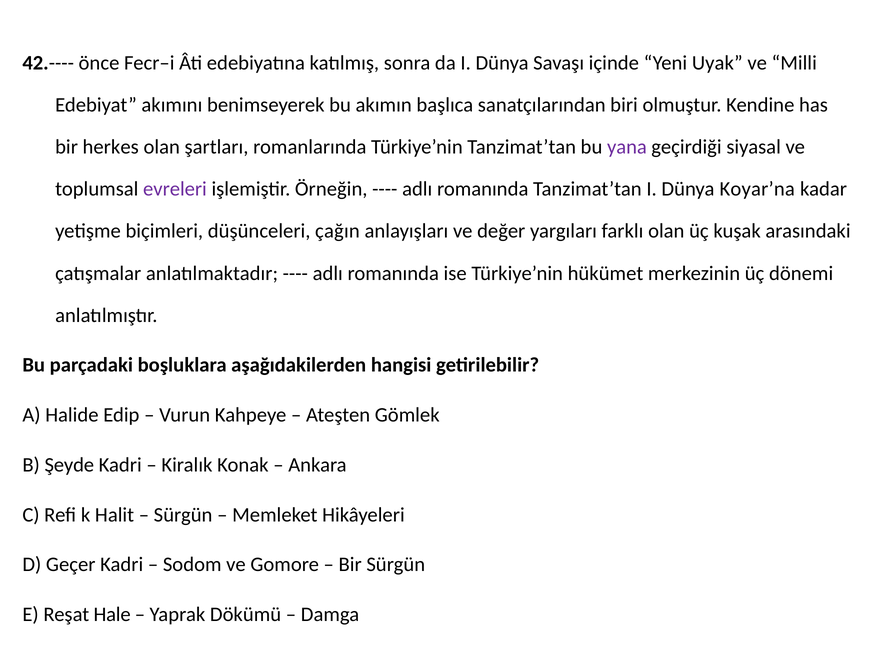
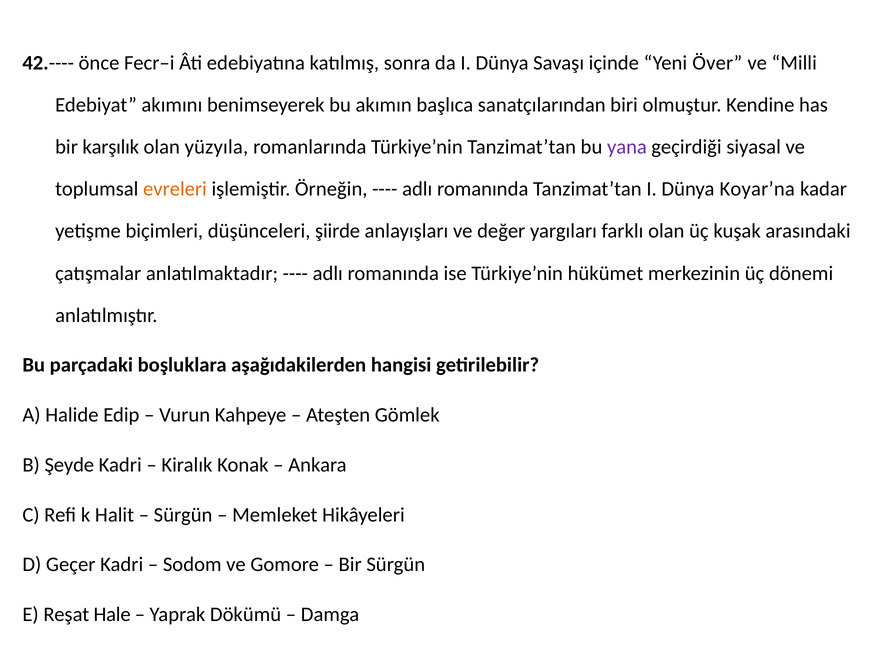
Uyak: Uyak -> Över (717, 63)
herkes: herkes -> karşılık (111, 147)
şartları: şartları -> yüzyıla (216, 147)
evreleri colour: purple -> orange (175, 189)
çağın: çağın -> şiirde (338, 231)
